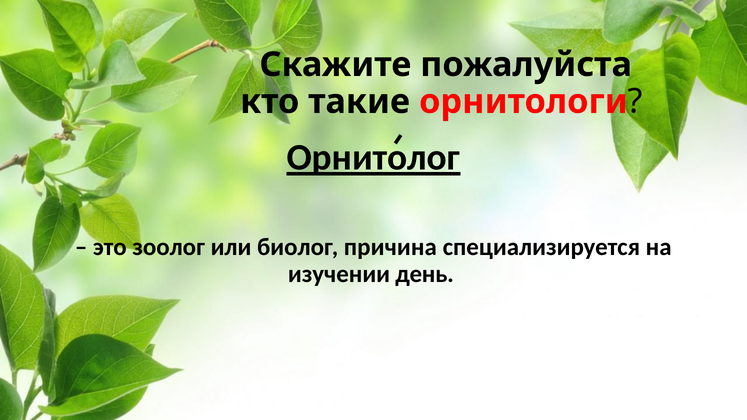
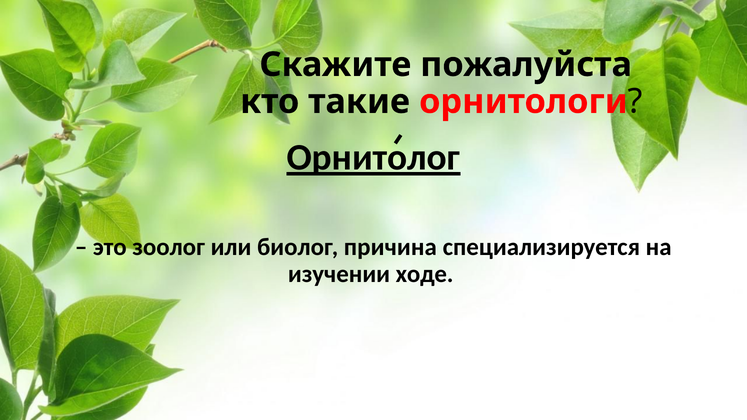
день: день -> ходе (425, 274)
